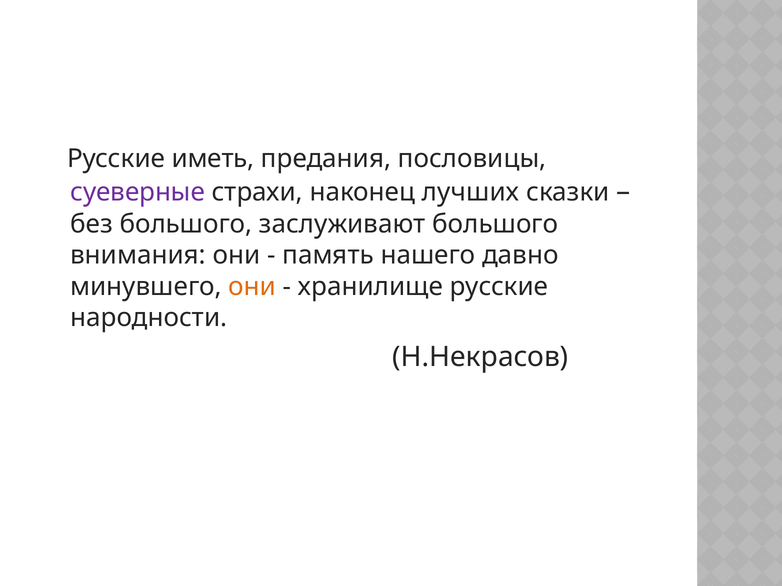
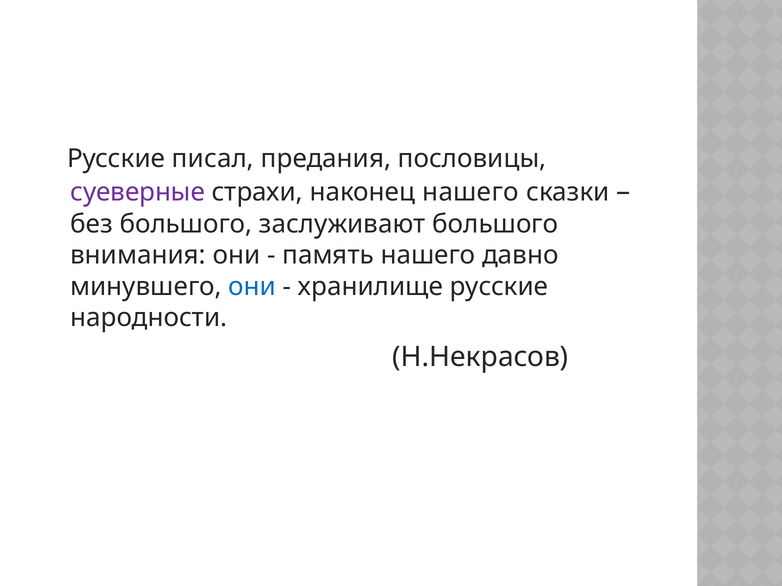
иметь: иметь -> писал (213, 159)
наконец лучших: лучших -> нашего (471, 192)
они colour: orange -> blue (252, 287)
